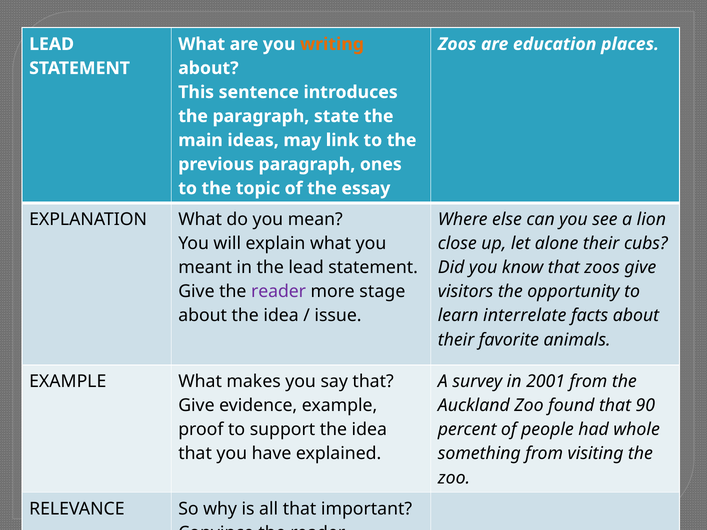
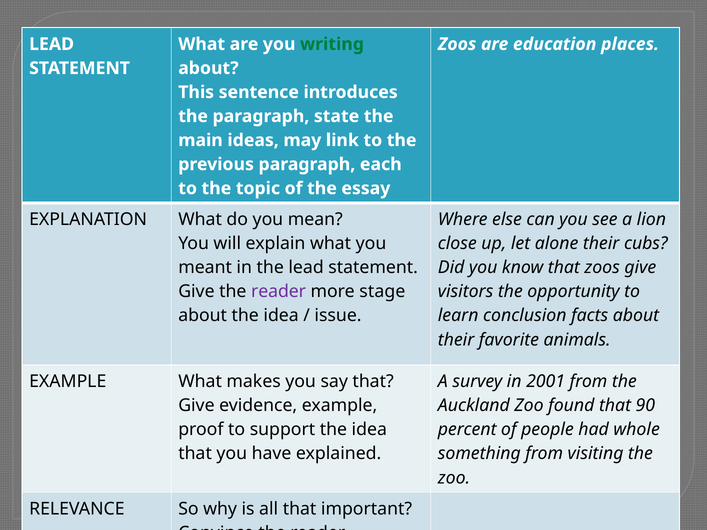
writing colour: orange -> green (332, 44)
ones: ones -> each (381, 164)
interrelate: interrelate -> conclusion (525, 316)
